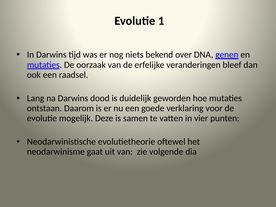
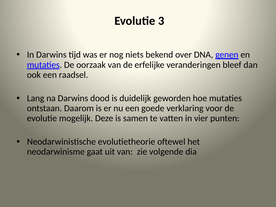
1: 1 -> 3 (161, 21)
